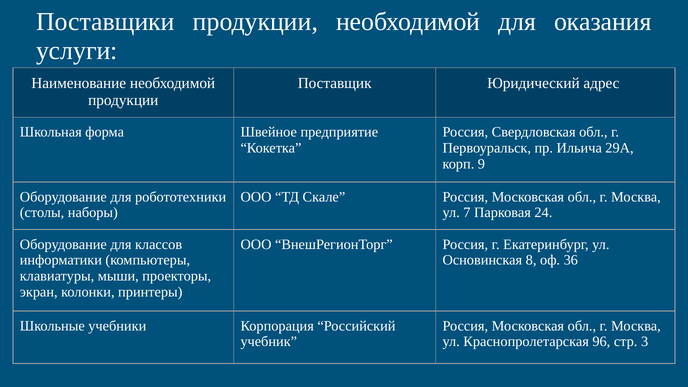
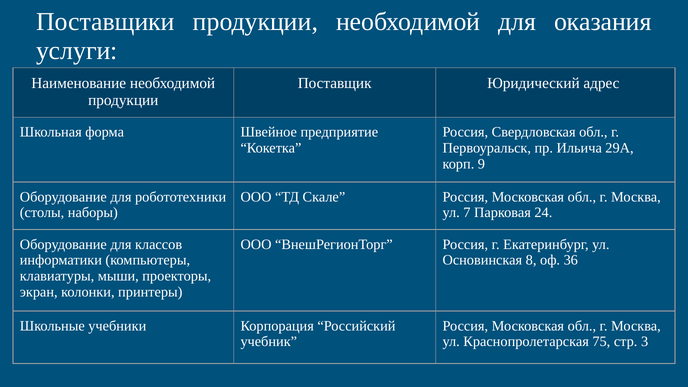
96: 96 -> 75 (601, 342)
